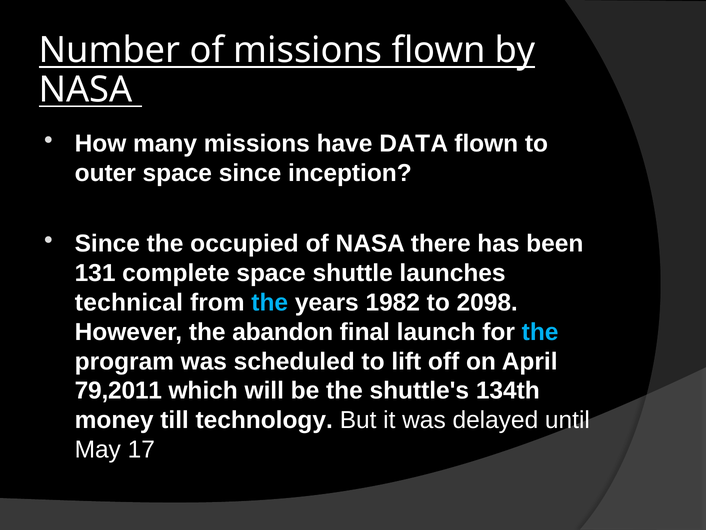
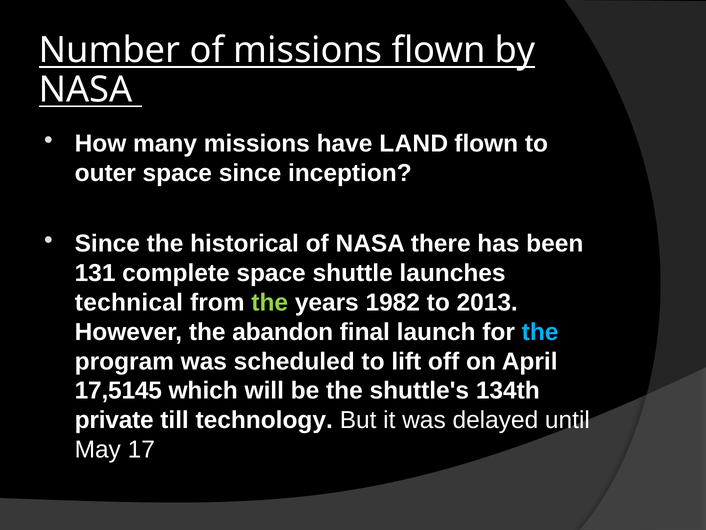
DATA: DATA -> LAND (414, 143)
occupied: occupied -> historical (245, 243)
the colour: light blue -> light green (270, 302)
2098: 2098 -> 2013 (487, 302)
79,2011: 79,2011 -> 17,5145 (118, 390)
money: money -> private (114, 420)
